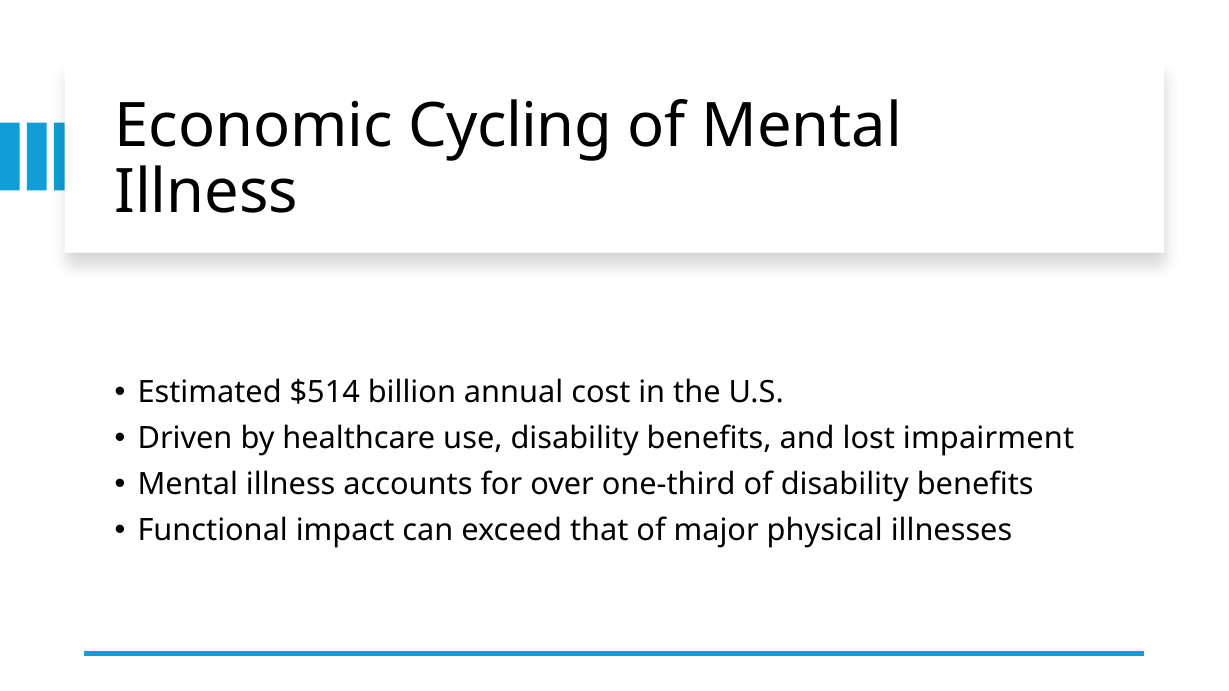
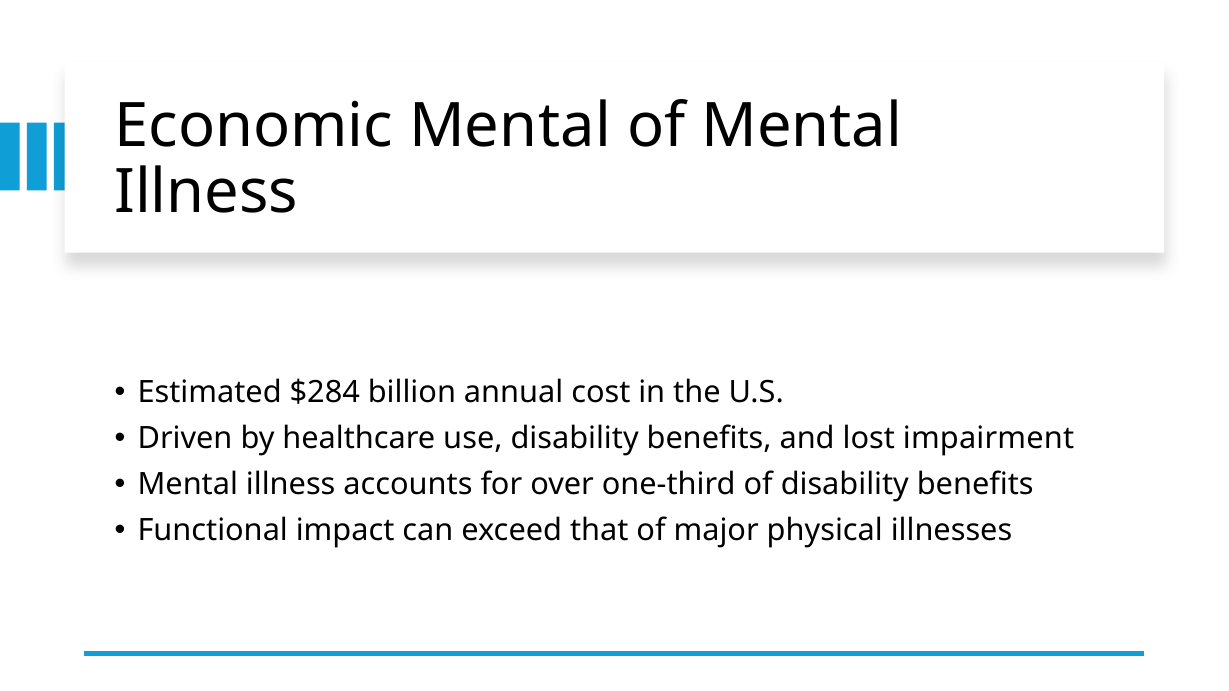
Economic Cycling: Cycling -> Mental (510, 126)
$514: $514 -> $284 (325, 393)
